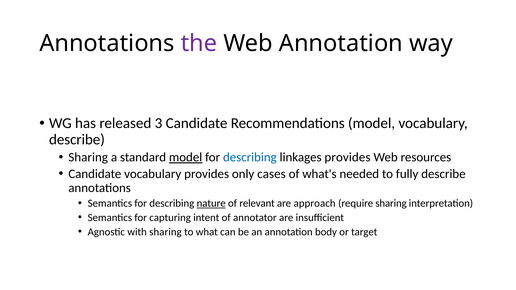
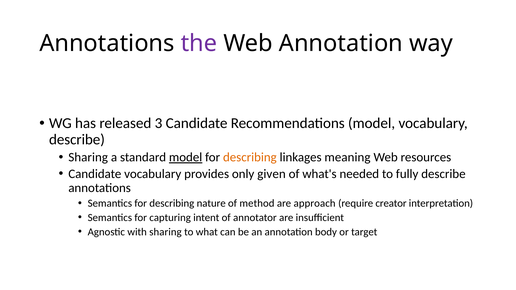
describing colour: blue -> orange (250, 157)
linkages provides: provides -> meaning (347, 157)
cases: cases -> given (271, 174)
nature underline: present -> none (211, 203)
relevant: relevant -> method (257, 203)
require sharing: sharing -> creator (391, 203)
